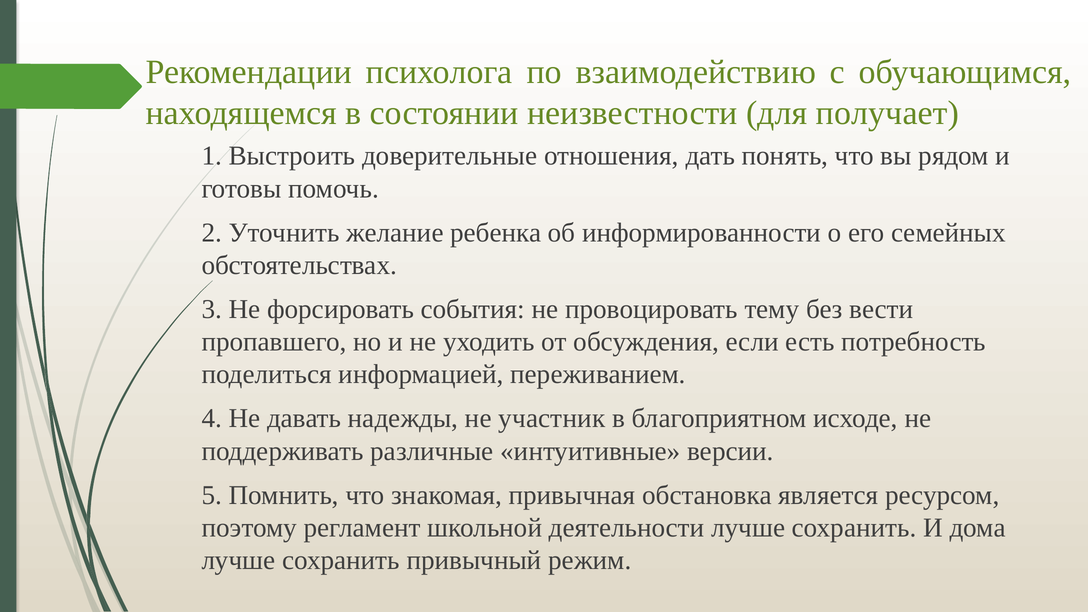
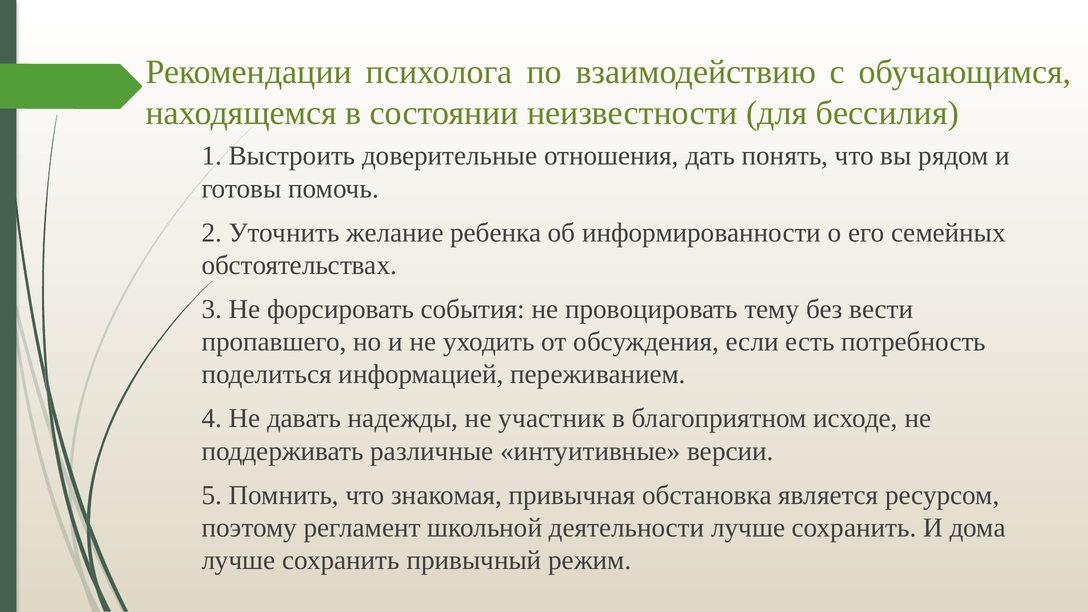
получает: получает -> бессилия (888, 113)
